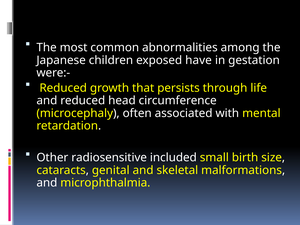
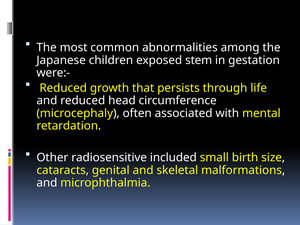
have: have -> stem (199, 60)
